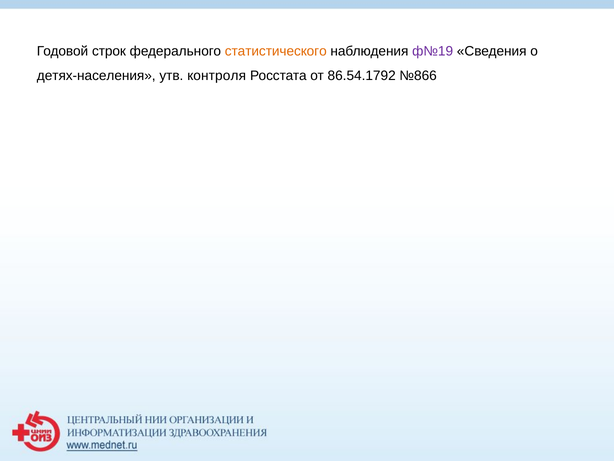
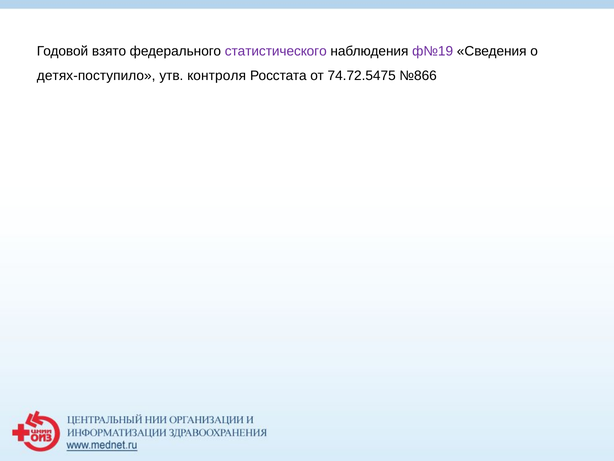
строк: строк -> взято (109, 51)
статистического colour: orange -> purple (276, 51)
детях-населения: детях-населения -> детях-поступило (96, 76)
86.54.1792: 86.54.1792 -> 74.72.5475 (362, 76)
